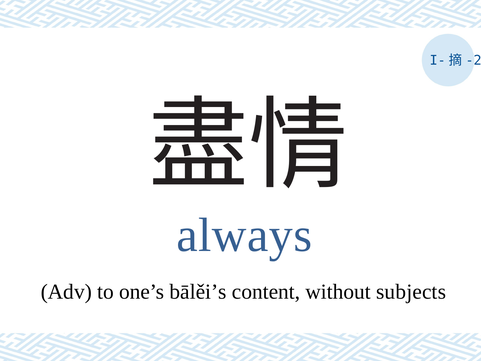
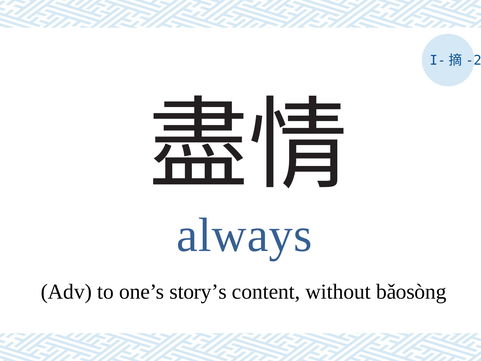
bālěi’s: bālěi’s -> story’s (198, 292)
subjects: subjects -> bǎosòng (411, 292)
